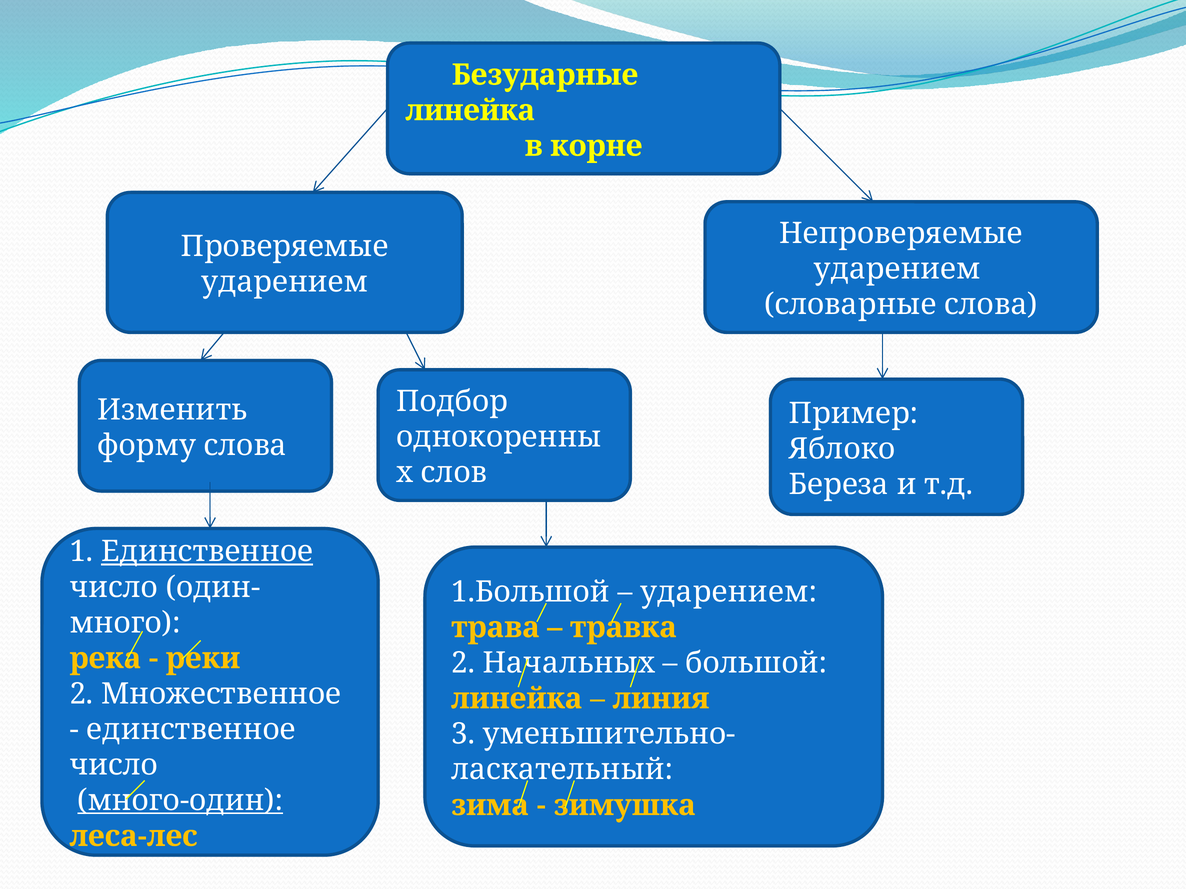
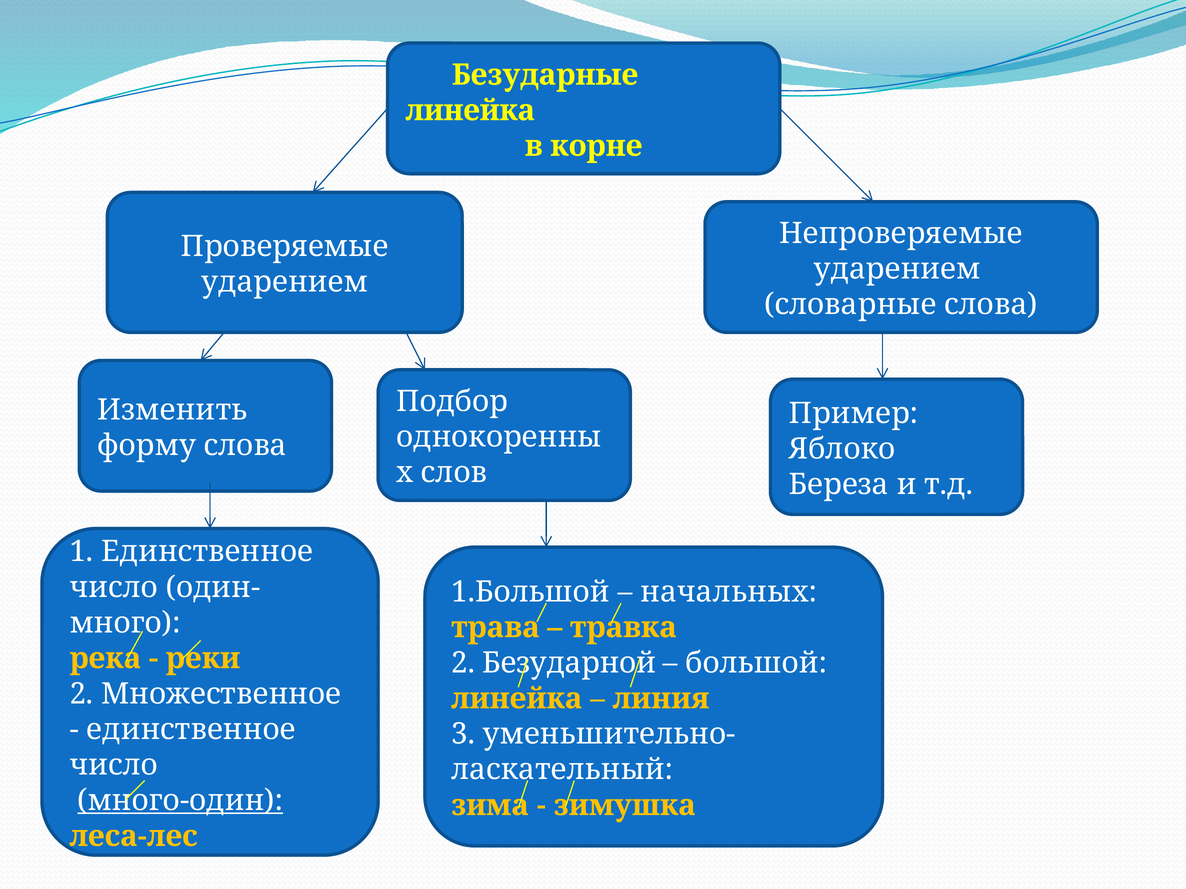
Единственное underline: present -> none (207, 552)
ударением: ударением -> начальных (729, 592)
Начальных: Начальных -> Безударной (569, 663)
